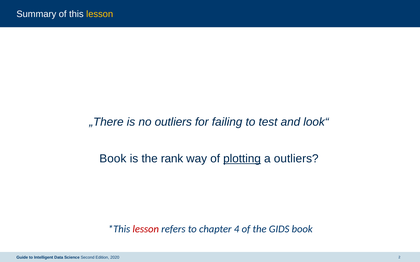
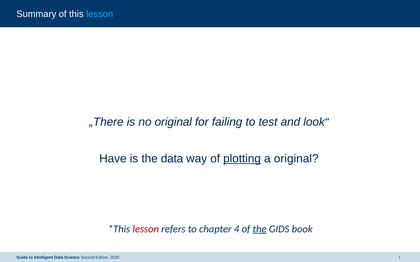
lesson colour: yellow -> light blue (100, 14)
no outliers: outliers -> original (173, 122)
Book: Book -> Have (113, 159)
the rank: rank -> data (172, 159)
a outliers: outliers -> original (296, 159)
the underline: none -> present (260, 229)
